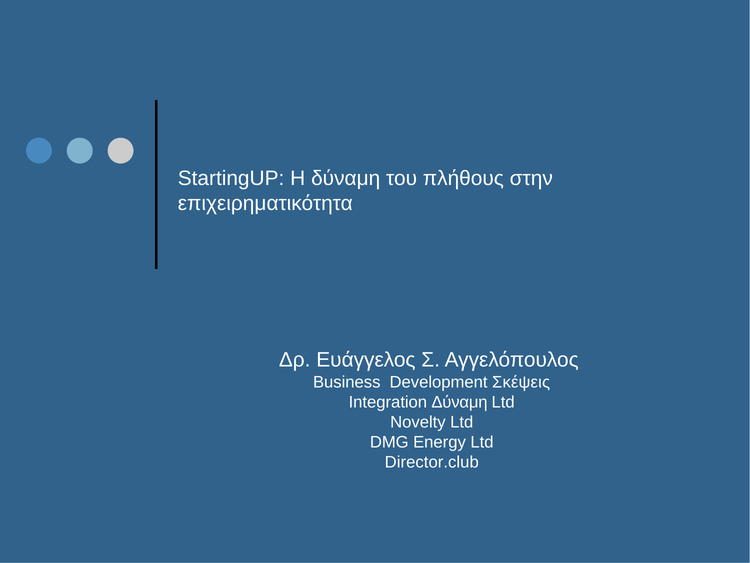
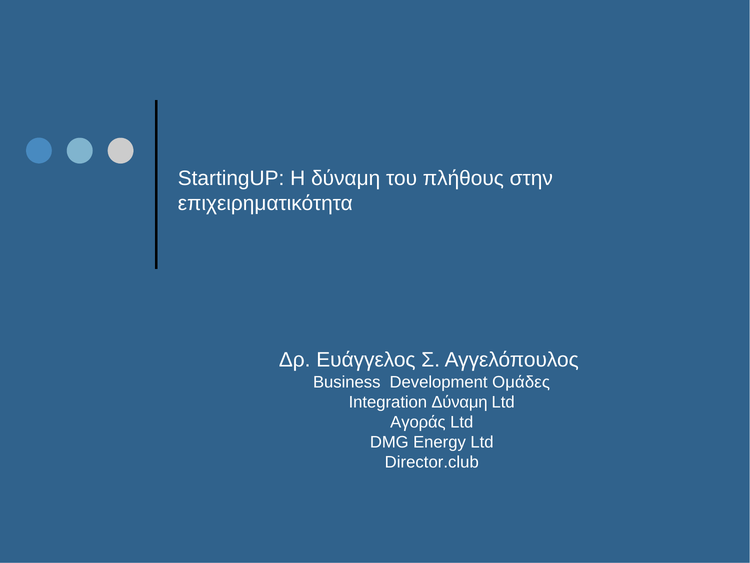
Σκέψεις: Σκέψεις -> Ομάδες (521, 382)
Novelty: Novelty -> Αγοράς (418, 422)
